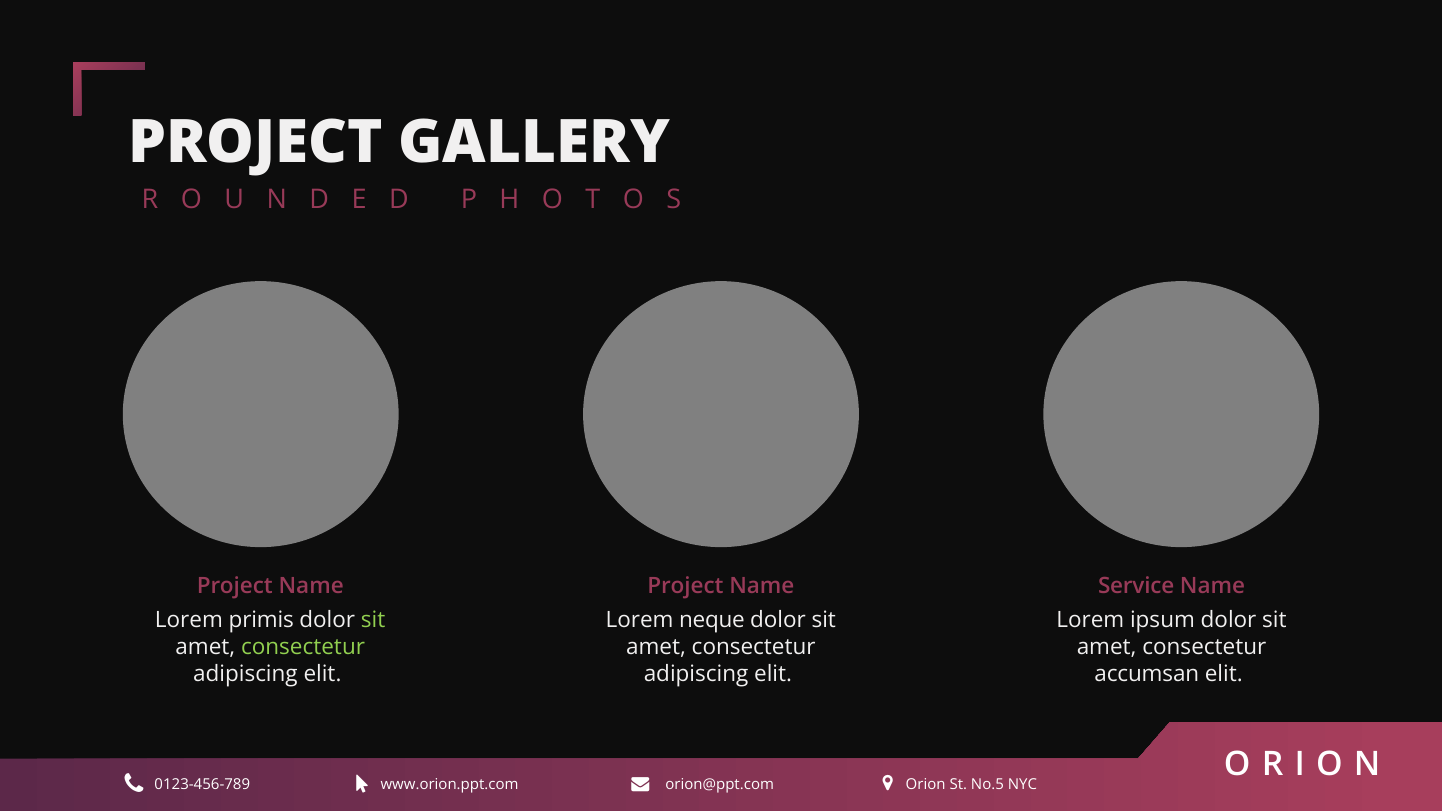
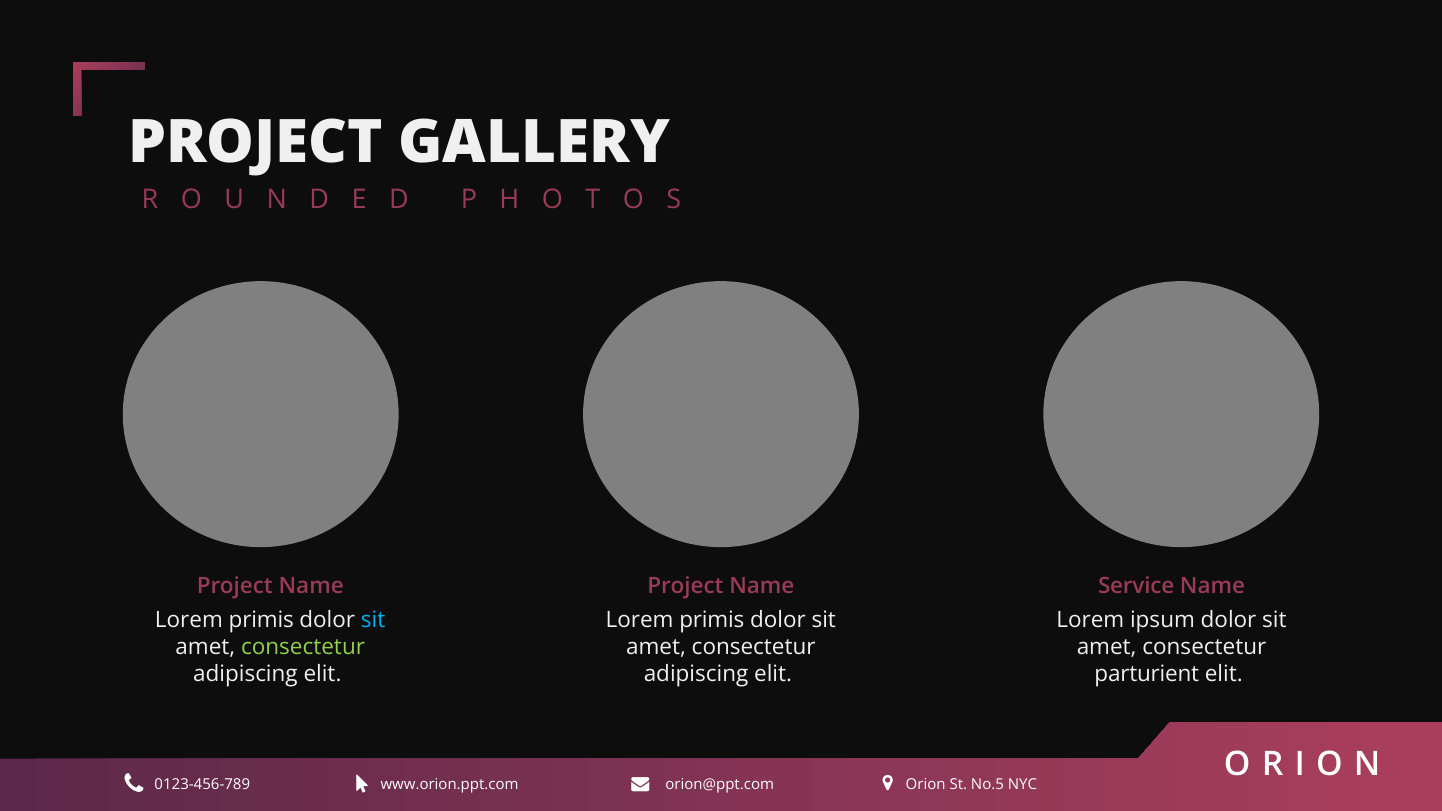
sit colour: light green -> light blue (373, 620)
neque: neque -> primis (712, 620)
accumsan: accumsan -> parturient (1147, 674)
